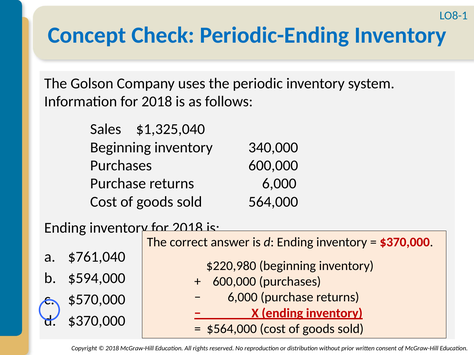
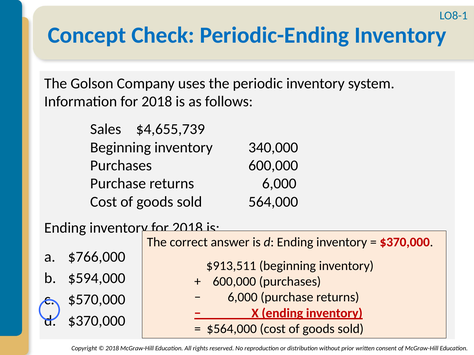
$1,325,040: $1,325,040 -> $4,655,739 (171, 129)
$761,040: $761,040 -> $766,000 (97, 257)
$220,980: $220,980 -> $913,511 (231, 266)
